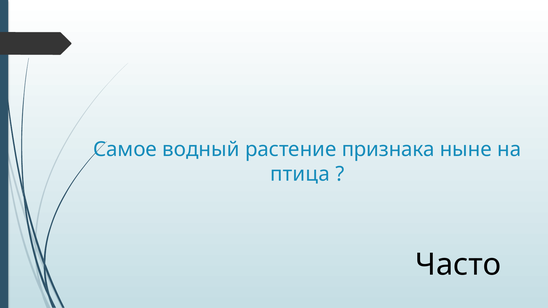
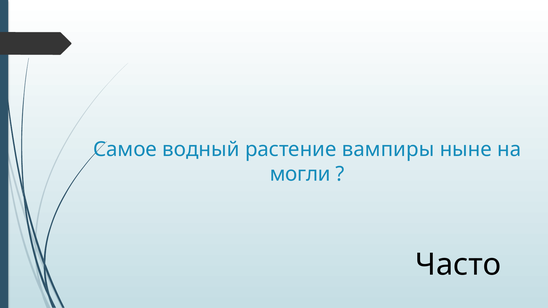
признака: признака -> вампиры (388, 150)
птица: птица -> могли (300, 174)
